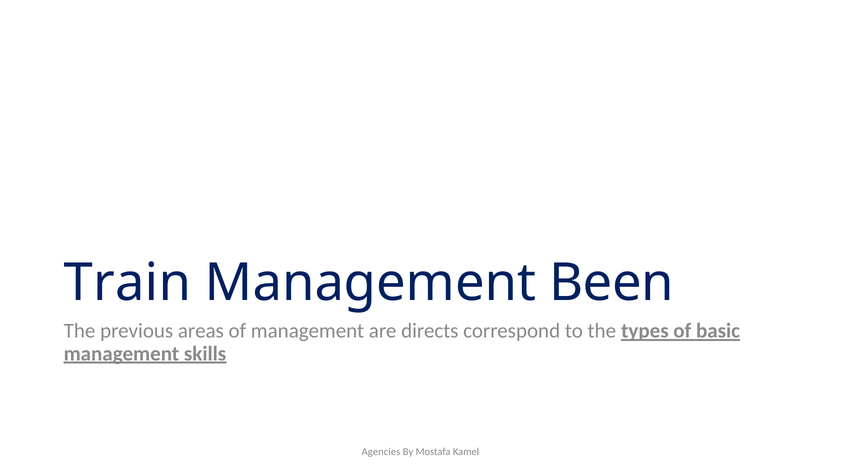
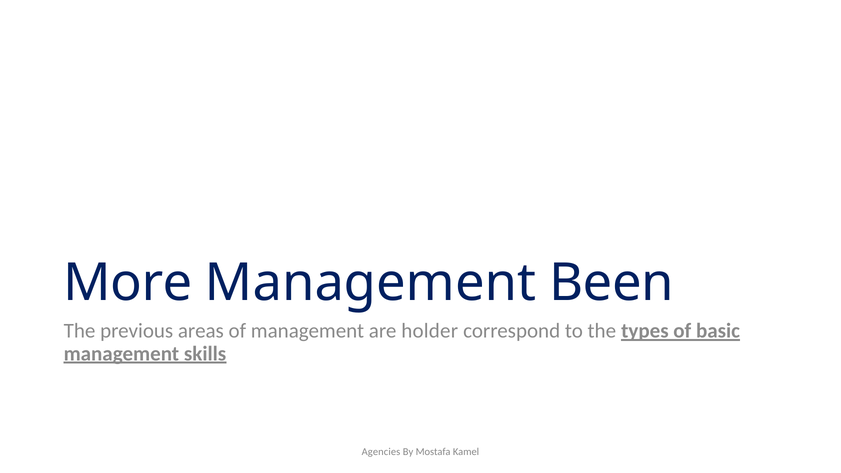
Train: Train -> More (128, 283)
directs: directs -> holder (430, 331)
